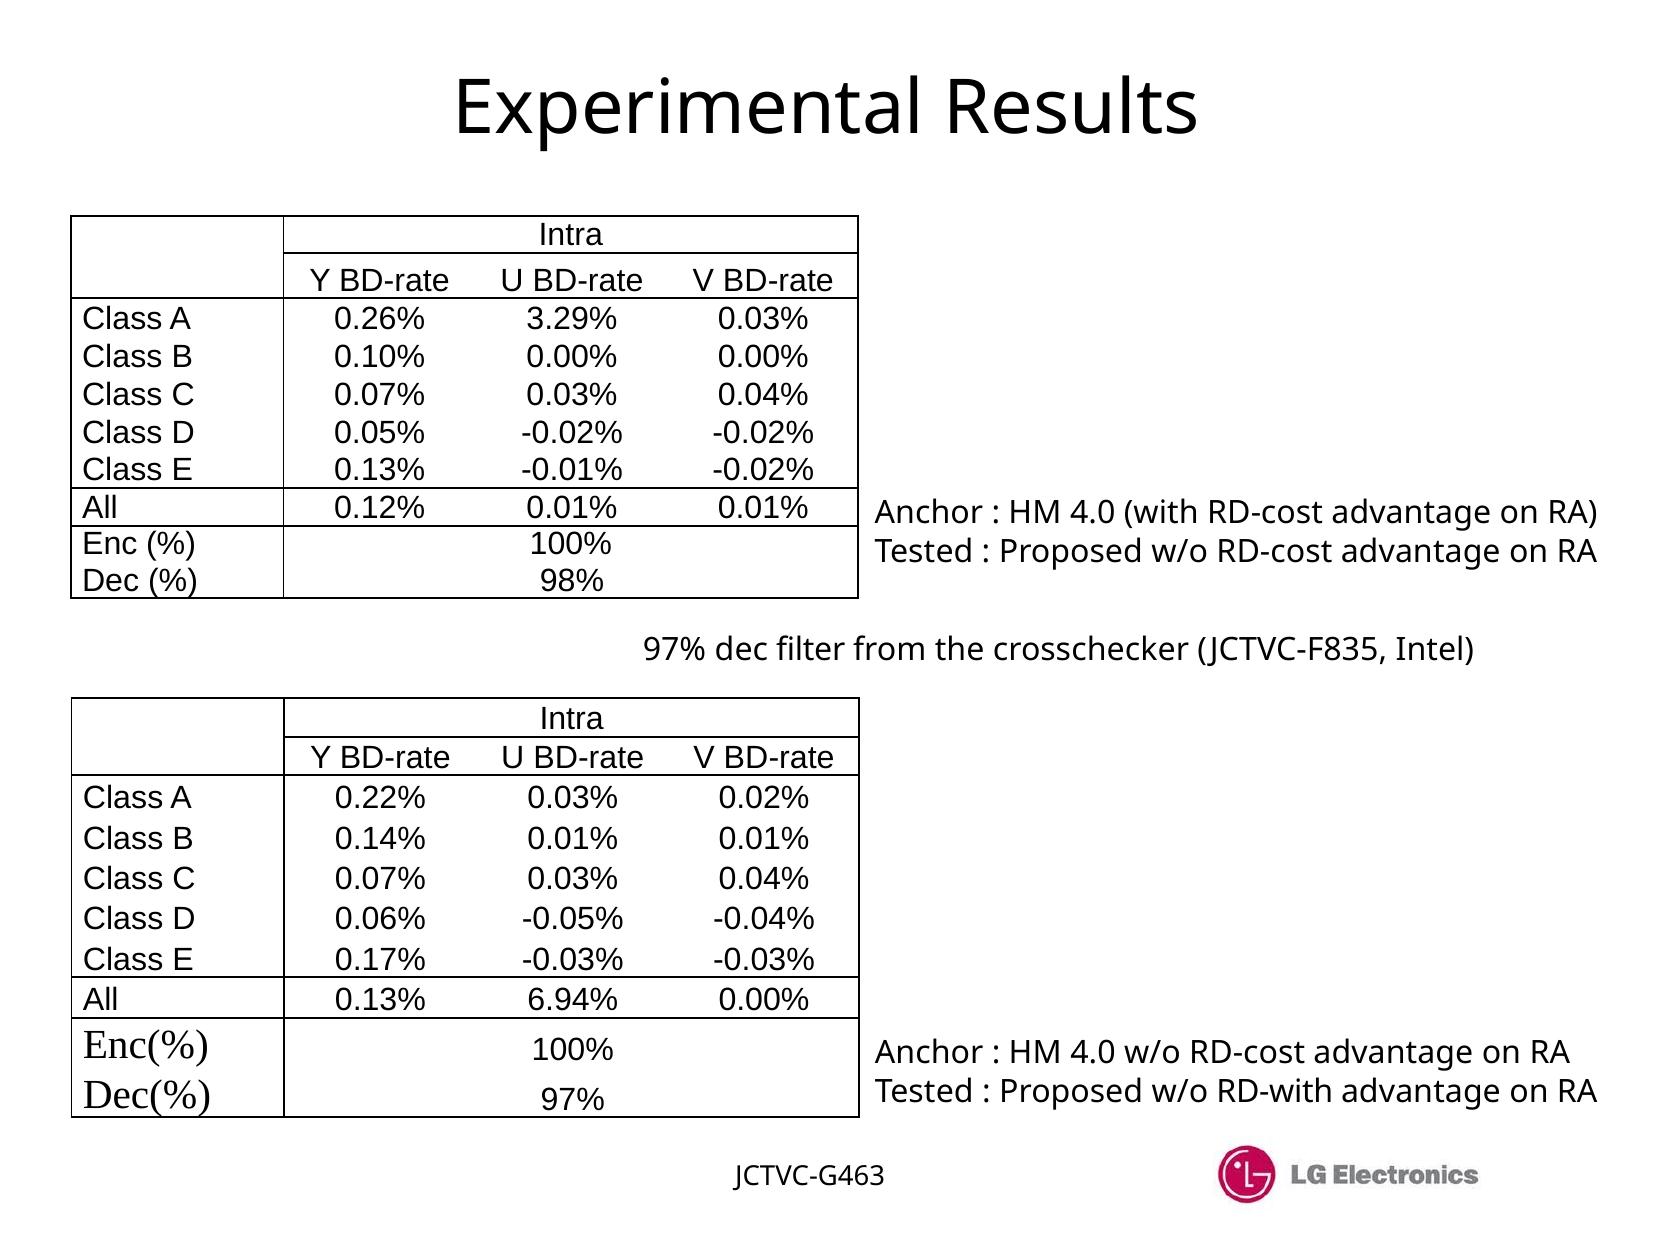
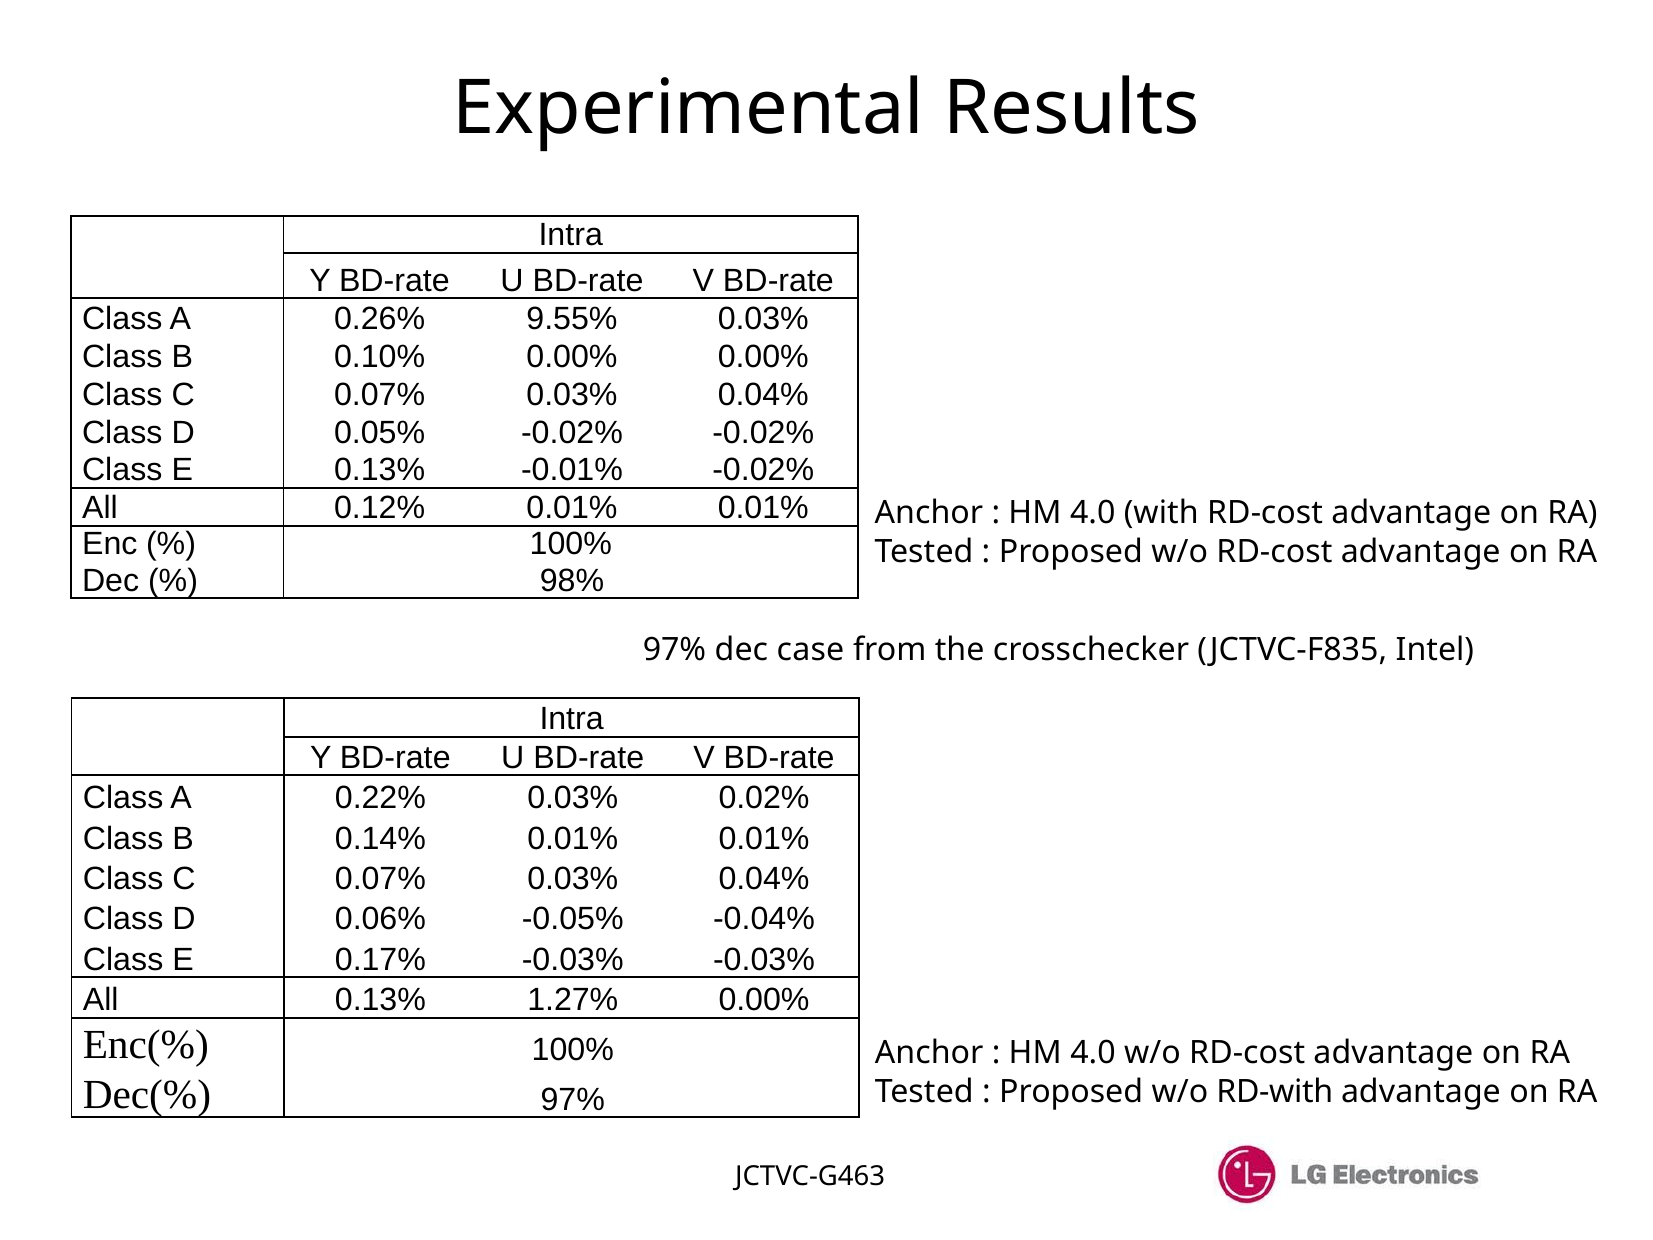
3.29%: 3.29% -> 9.55% (572, 319)
filter: filter -> case (810, 650)
6.94%: 6.94% -> 1.27% (573, 1000)
